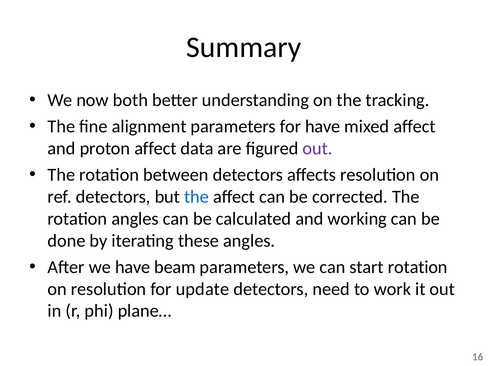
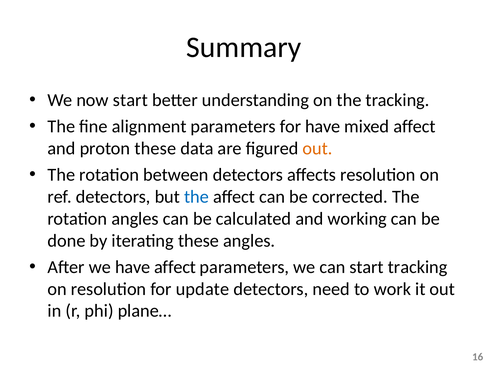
now both: both -> start (130, 100)
proton affect: affect -> these (155, 148)
out colour: purple -> orange (318, 148)
have beam: beam -> affect (175, 267)
start rotation: rotation -> tracking (418, 267)
